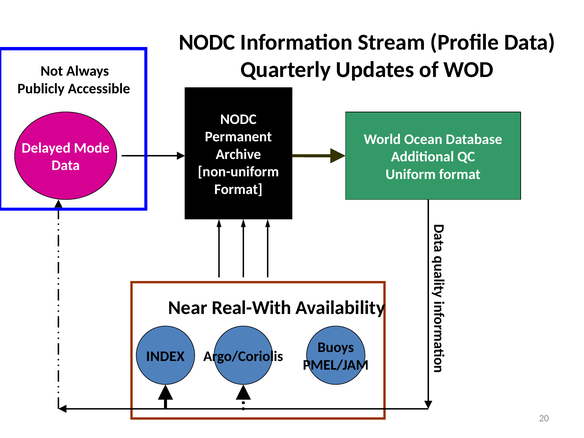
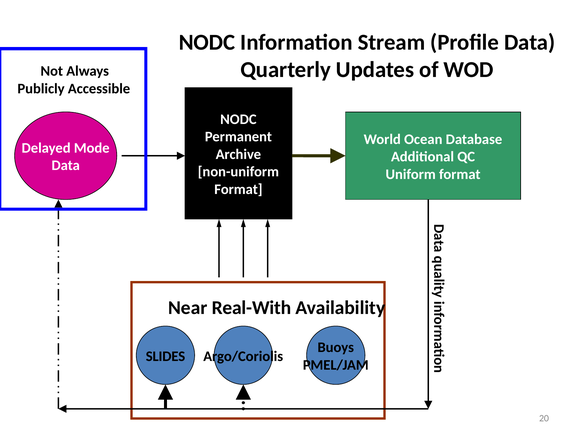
INDEX: INDEX -> SLIDES (166, 356)
